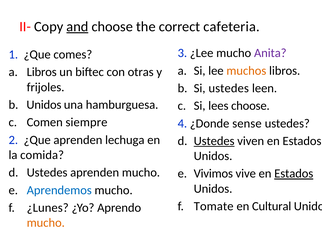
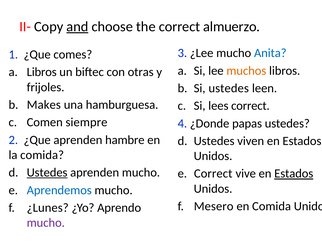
cafeteria: cafeteria -> almuerzo (232, 26)
Anita colour: purple -> blue (270, 53)
Unidos: Unidos -> Makes (44, 105)
lees choose: choose -> correct (250, 106)
sense: sense -> papas (247, 123)
lechuga: lechuga -> hambre (125, 140)
Ustedes underline: present -> none (214, 141)
Ustedes underline: none -> present (47, 172)
Vivimos: Vivimos -> Correct (213, 173)
Tomate: Tomate -> Mesero (214, 206)
en Cultural: Cultural -> Comida (272, 206)
mucho colour: orange -> purple (46, 222)
